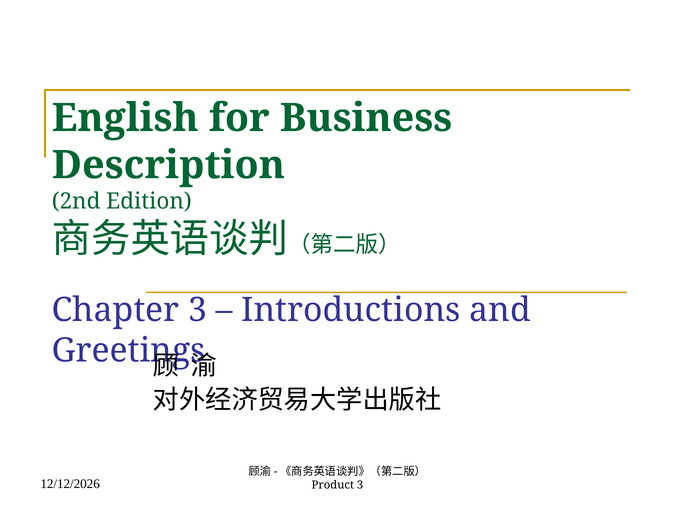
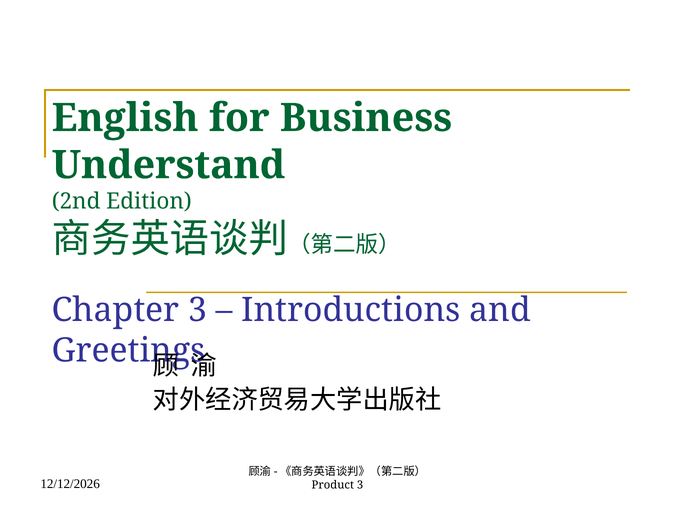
Description: Description -> Understand (169, 165)
